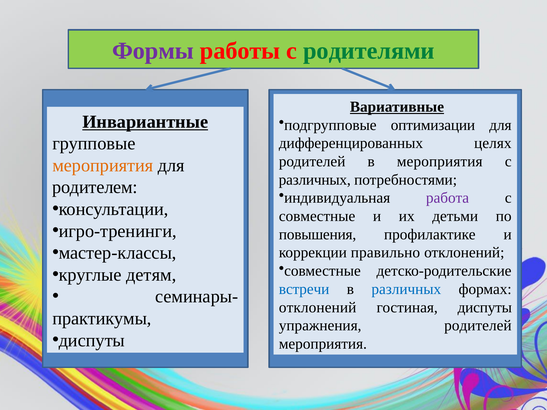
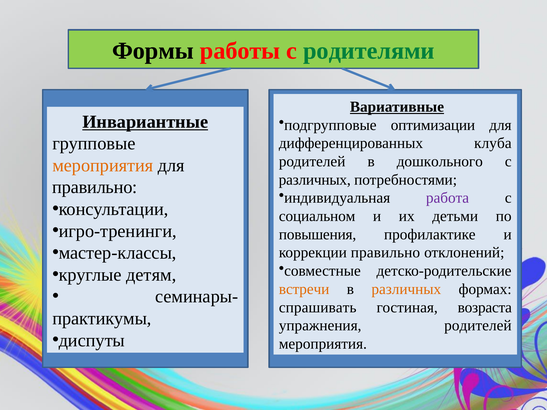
Формы colour: purple -> black (153, 51)
целях: целях -> клуба (493, 143)
в мероприятия: мероприятия -> дошкольного (440, 162)
родителем: родителем -> правильно (95, 187)
совместные: совместные -> социальном (317, 216)
встречи colour: blue -> orange (304, 289)
различных colour: blue -> orange (406, 289)
отклонений: отклонений -> спрашивать (318, 308)
гостиная диспуты: диспуты -> возраста (485, 308)
